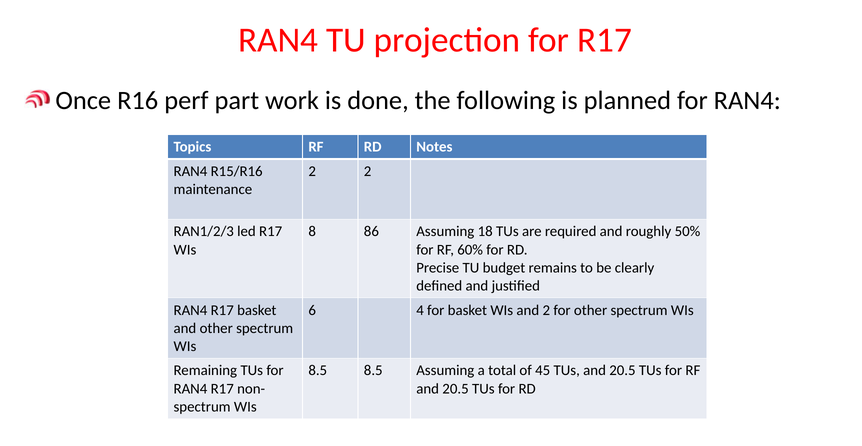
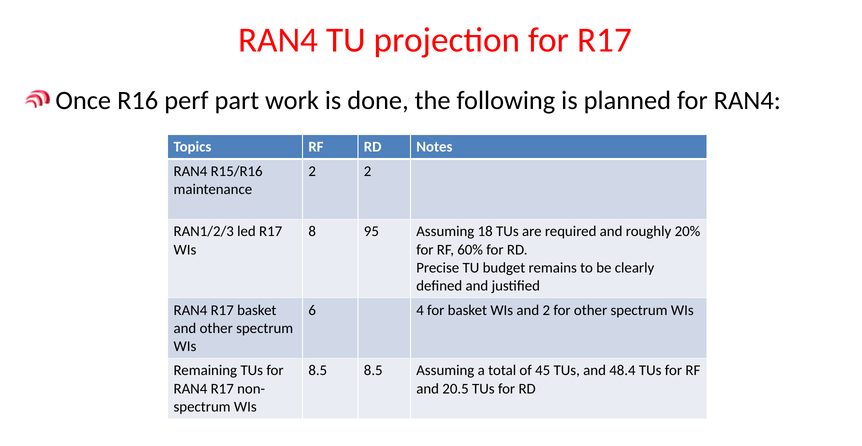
86: 86 -> 95 (371, 232)
50%: 50% -> 20% (687, 232)
TUs and 20.5: 20.5 -> 48.4 (622, 370)
